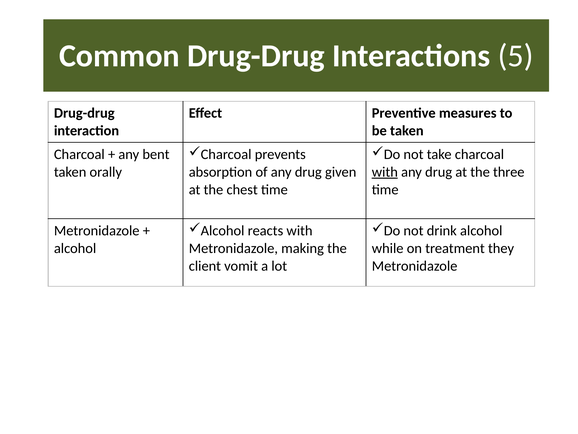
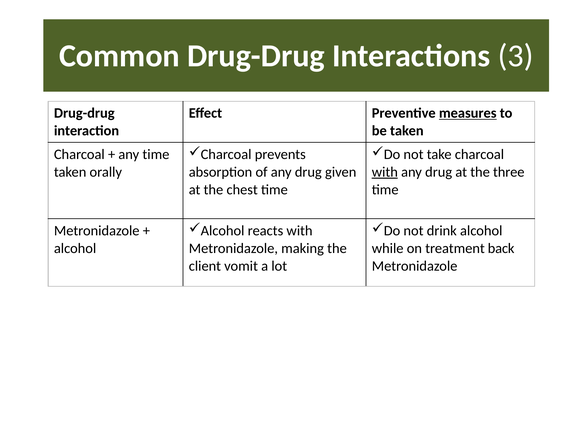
5: 5 -> 3 (516, 56)
measures underline: none -> present (468, 113)
any bent: bent -> time (156, 154)
they: they -> back (501, 248)
